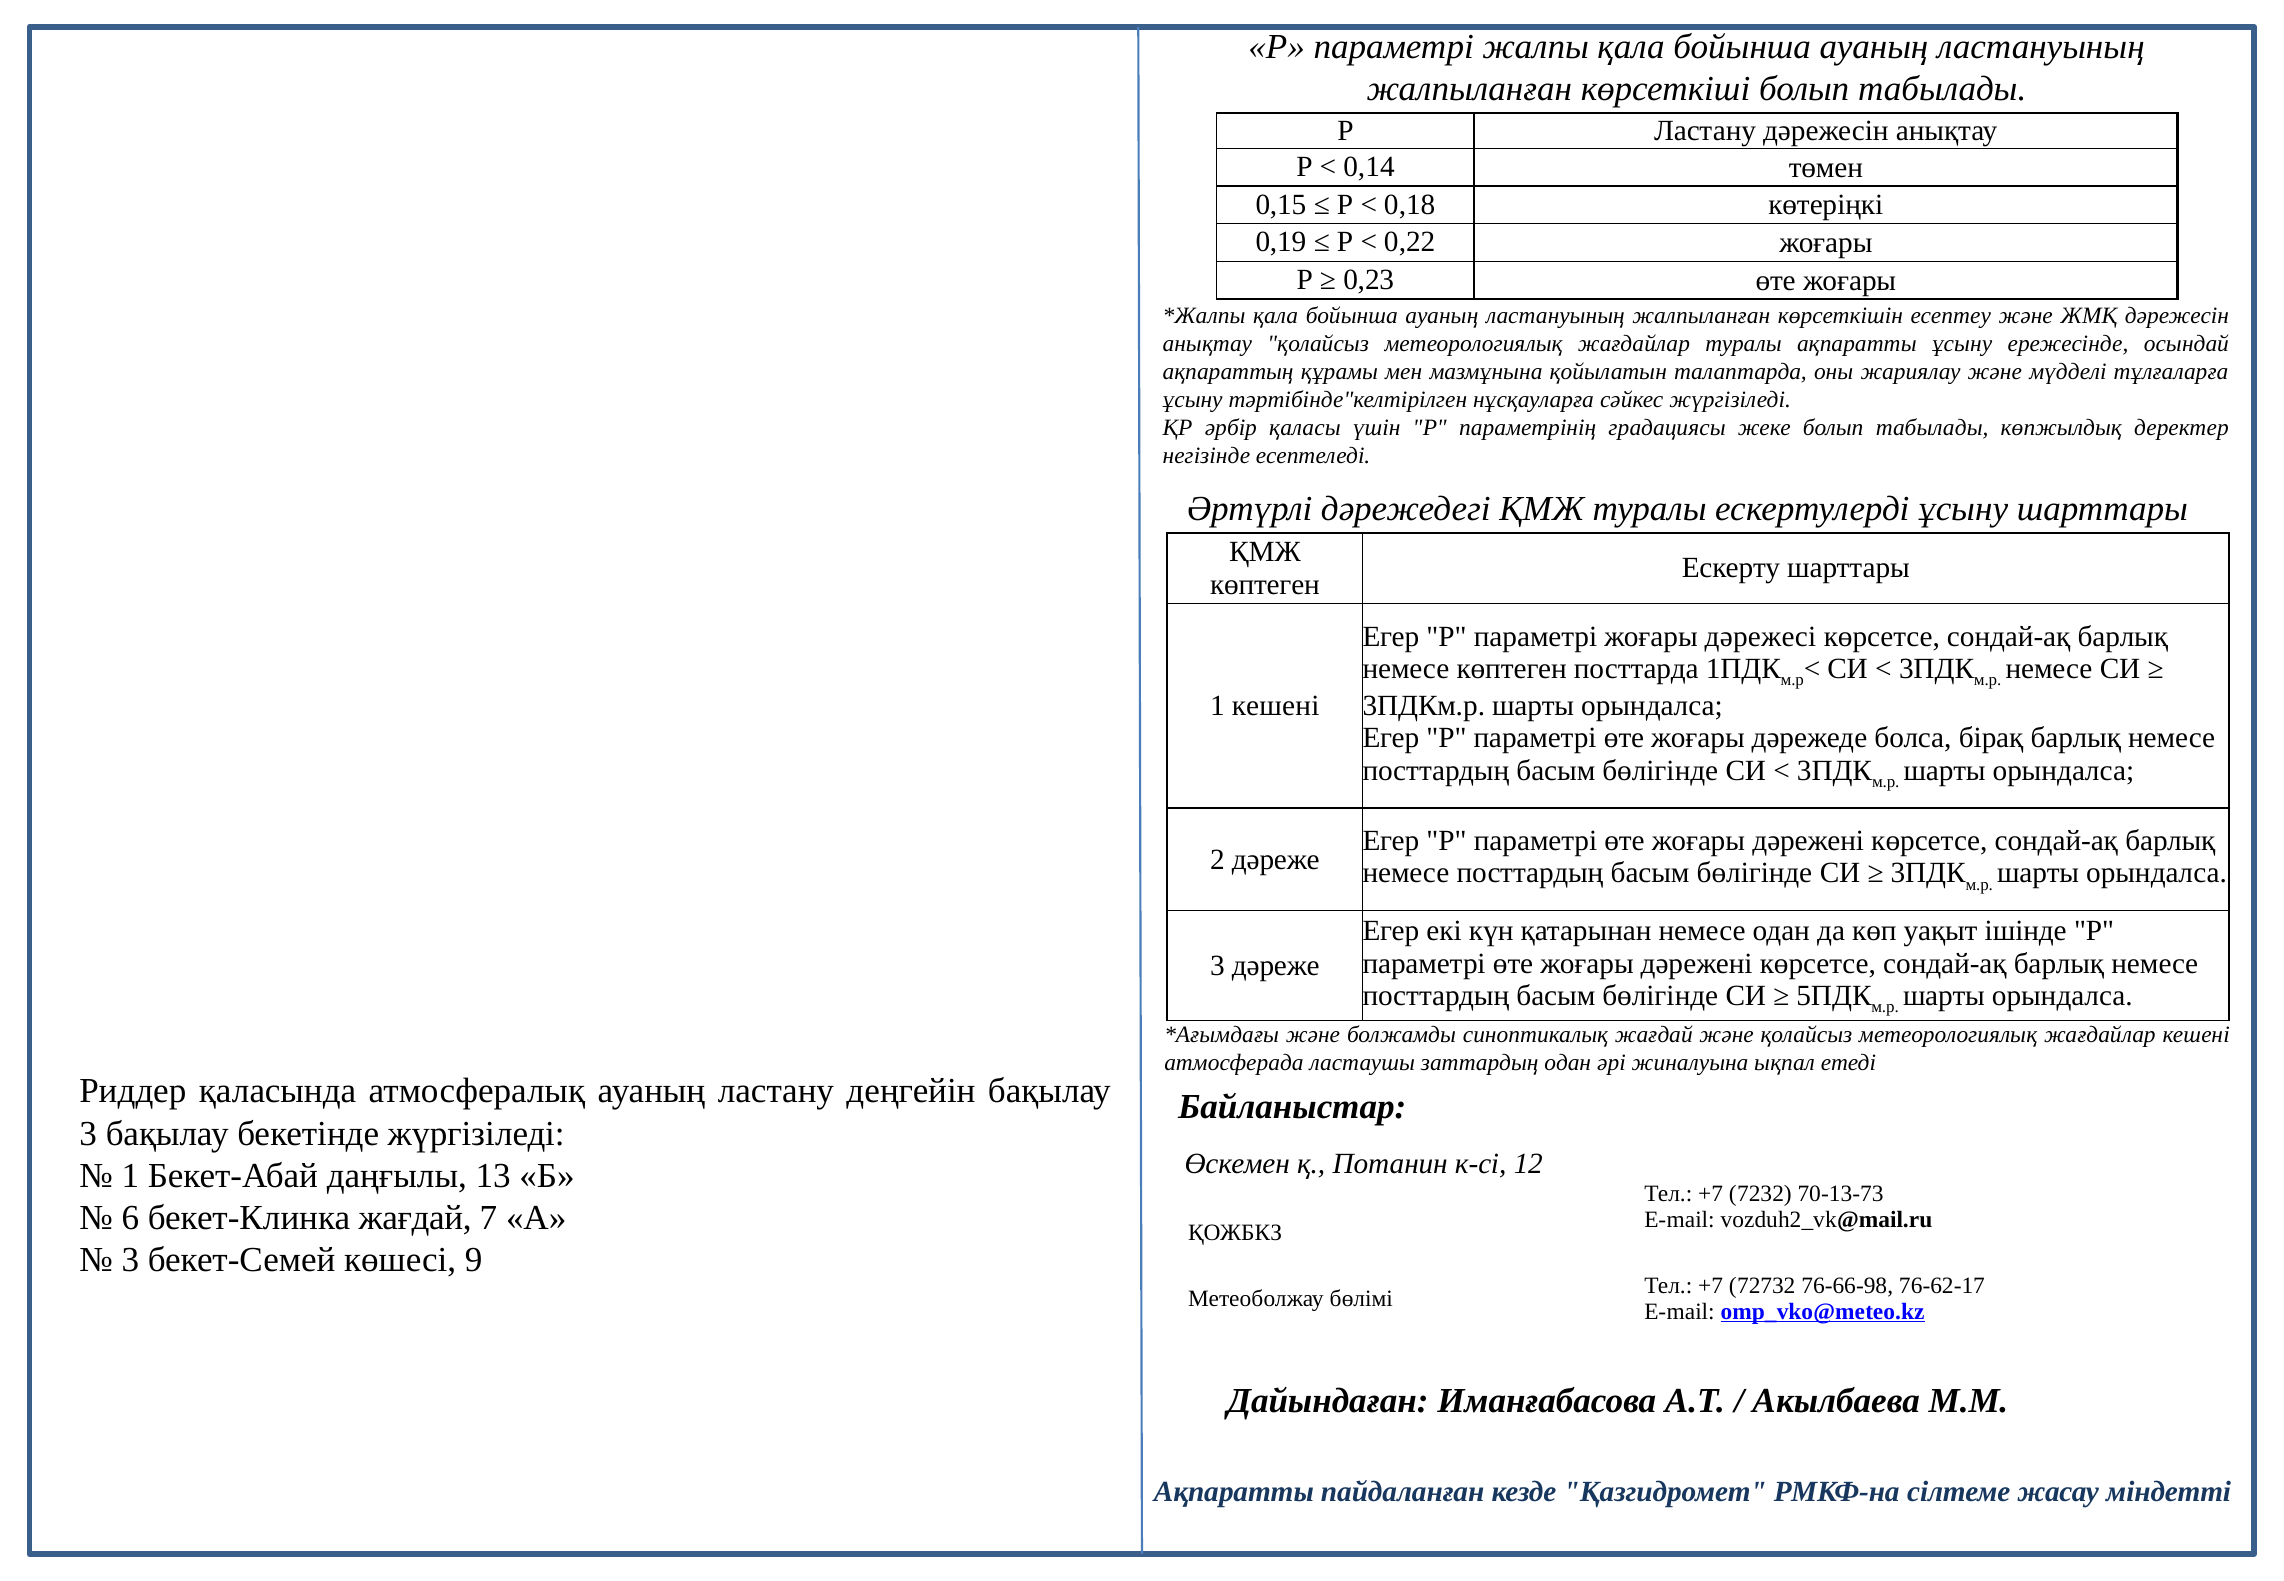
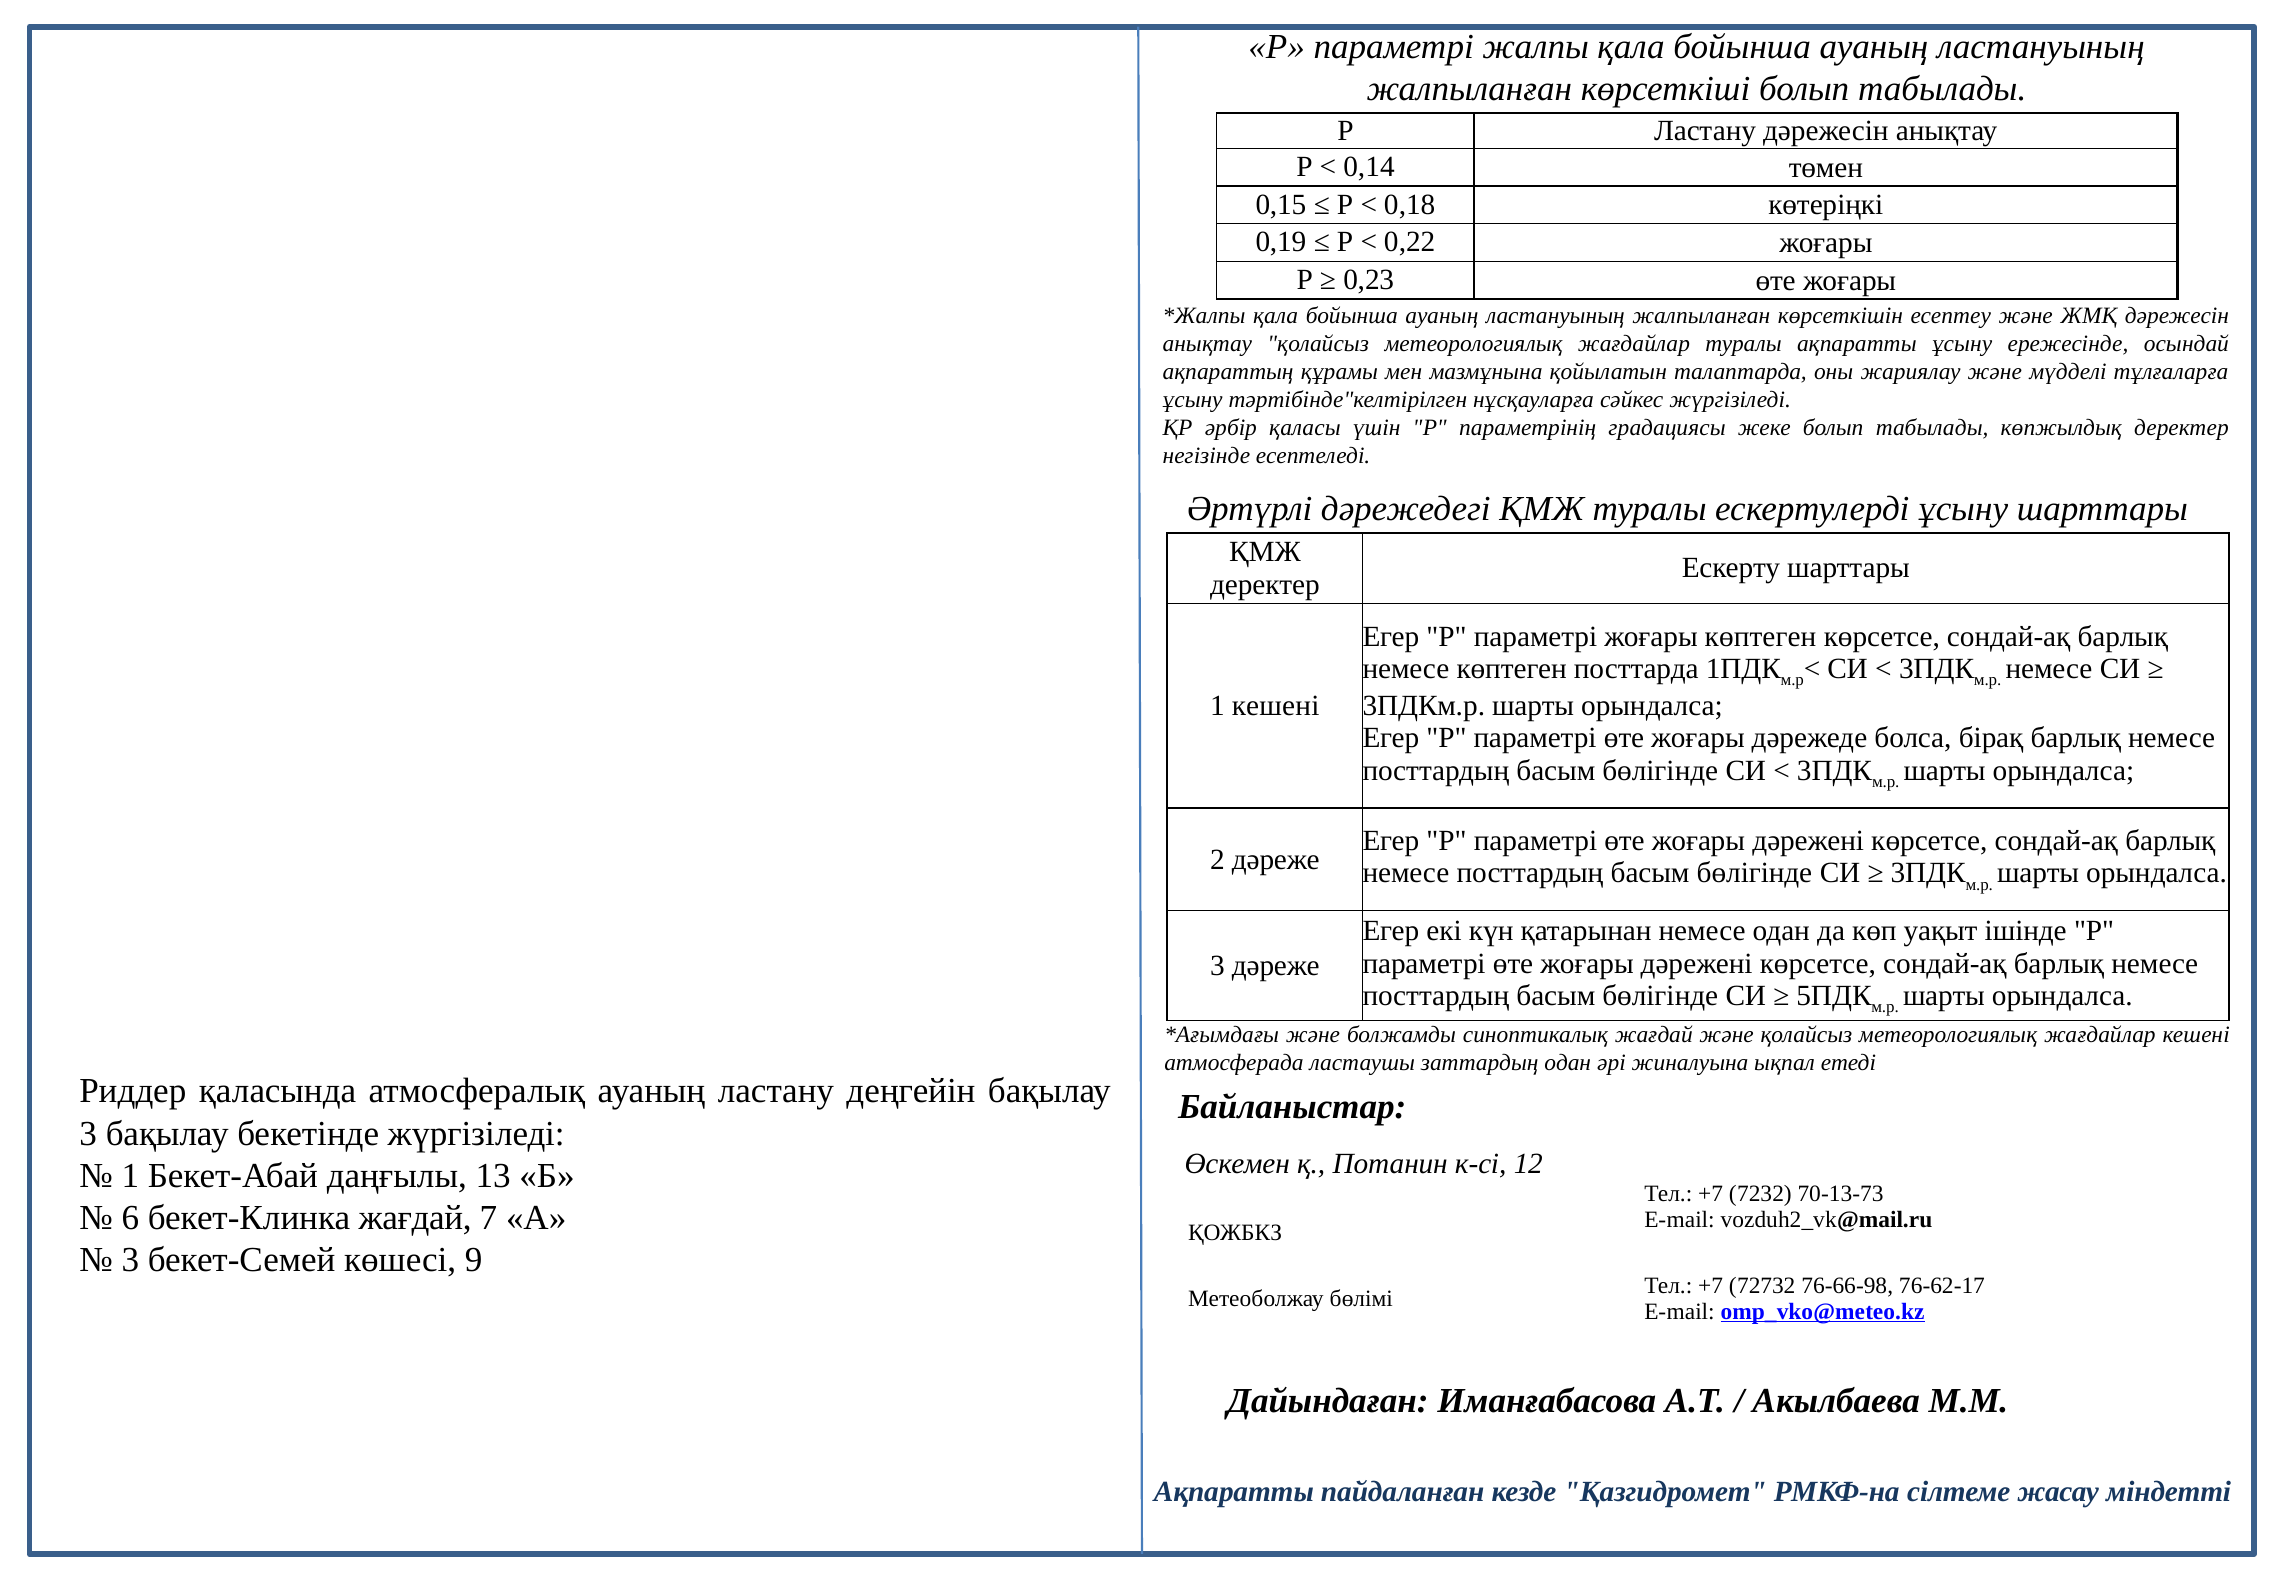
көптеген: көптеген -> деректер (1265, 584)
жоғары дәрежесі: дәрежесі -> көптеген (1761, 637)
